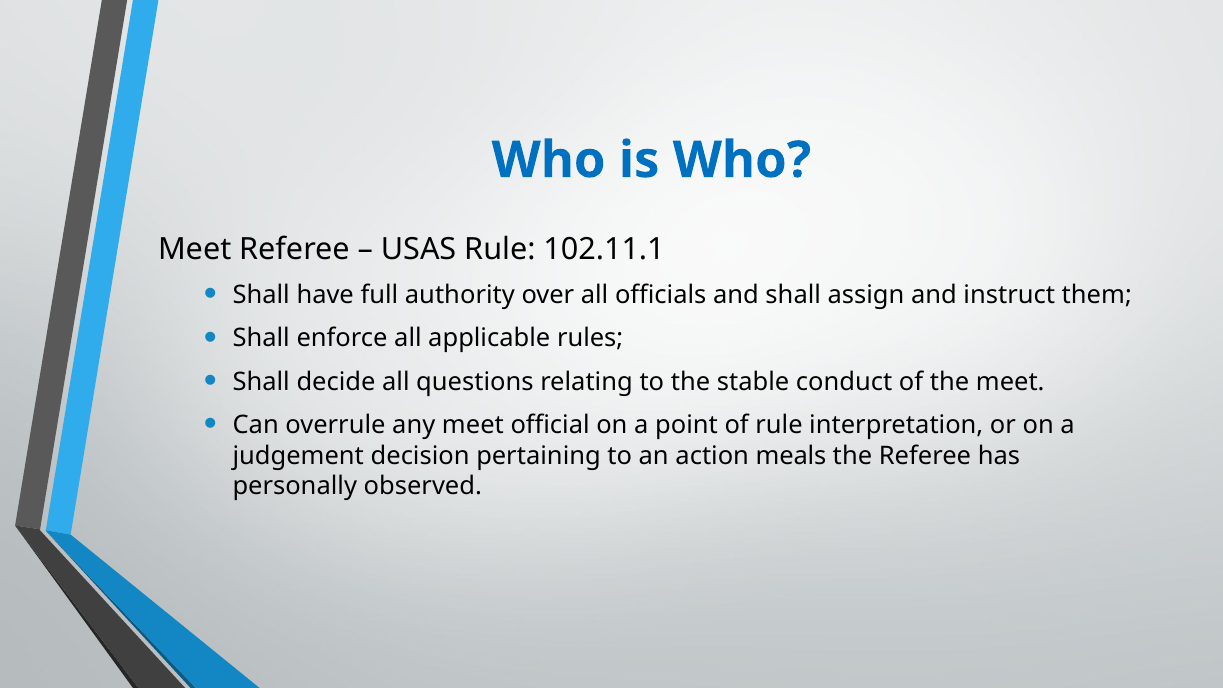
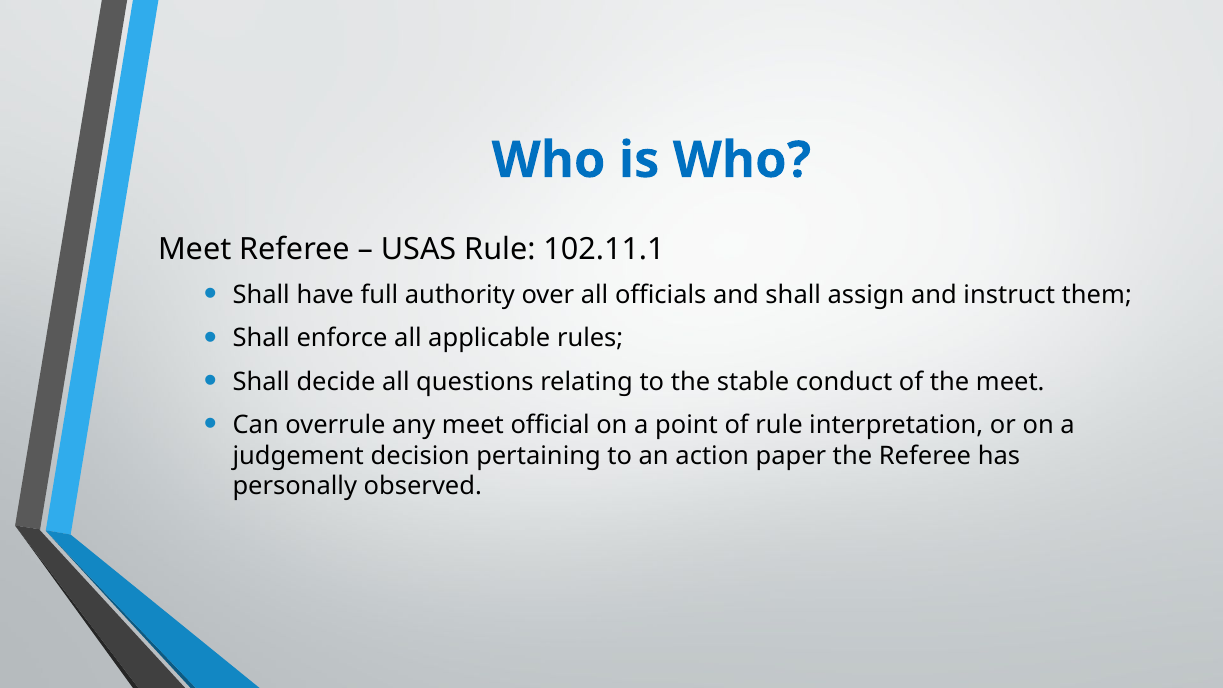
meals: meals -> paper (791, 456)
